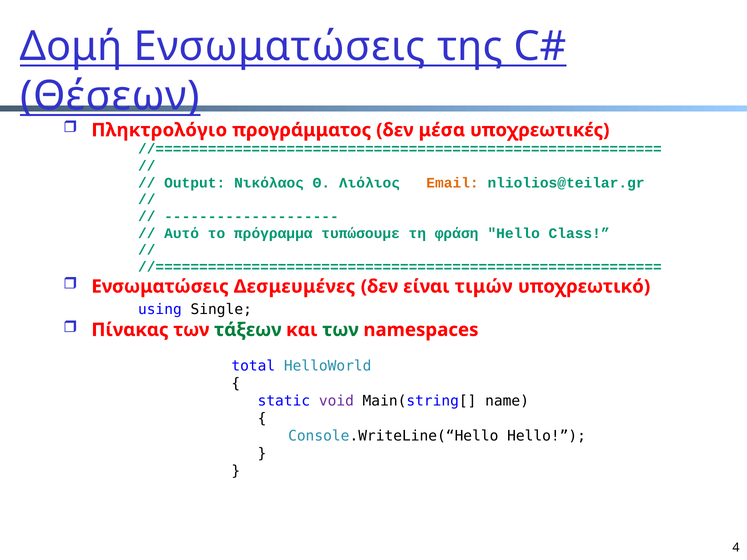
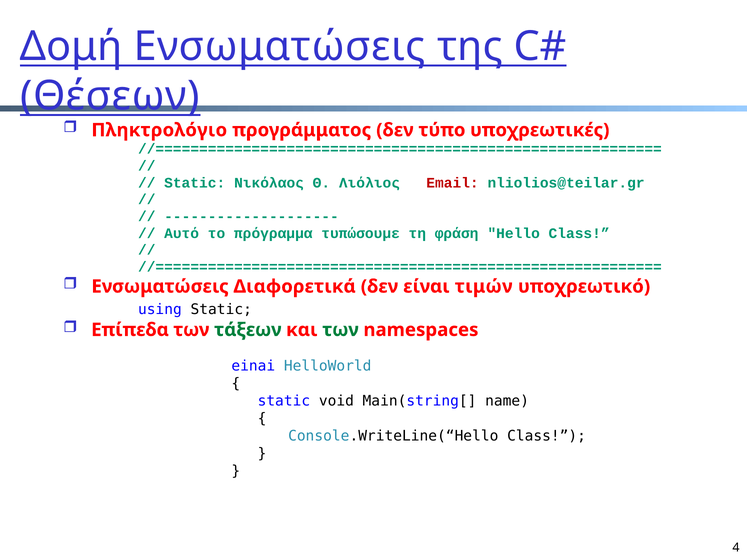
μέσα: μέσα -> τύπο (442, 130)
Output: Output -> Static (195, 183)
Email colour: orange -> red (453, 183)
Δεσμευμένες: Δεσμευμένες -> Διαφορετικά (295, 287)
using Single: Single -> Static (221, 310)
Πίνακας: Πίνακας -> Επίπεδα (130, 330)
total: total -> einai (253, 366)
void colour: purple -> black (336, 401)
Console.WriteLine(“Hello Hello: Hello -> Class (547, 436)
